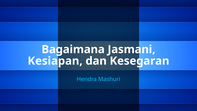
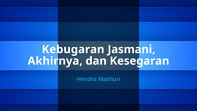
Bagaimana: Bagaimana -> Kebugaran (73, 49)
Kesiapan: Kesiapan -> Akhirnya (55, 61)
